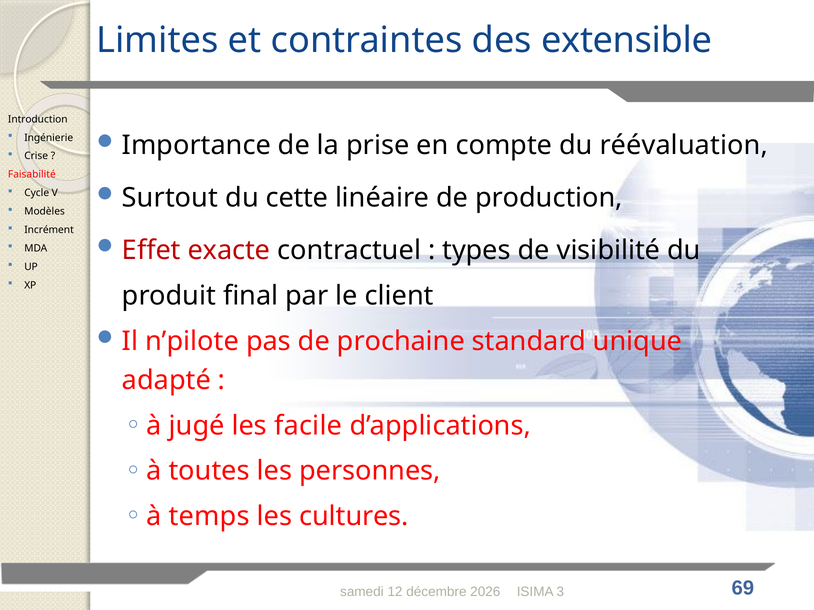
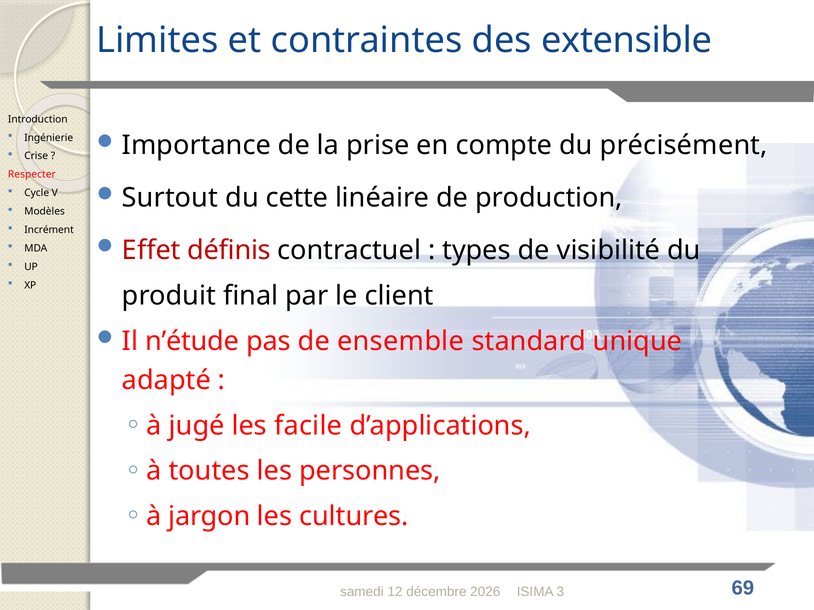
réévaluation: réévaluation -> précisément (684, 146)
Faisabilité: Faisabilité -> Respecter (32, 175)
exacte: exacte -> définis (229, 250)
n’pilote: n’pilote -> n’étude (192, 342)
prochaine: prochaine -> ensemble (401, 342)
temps: temps -> jargon (209, 517)
